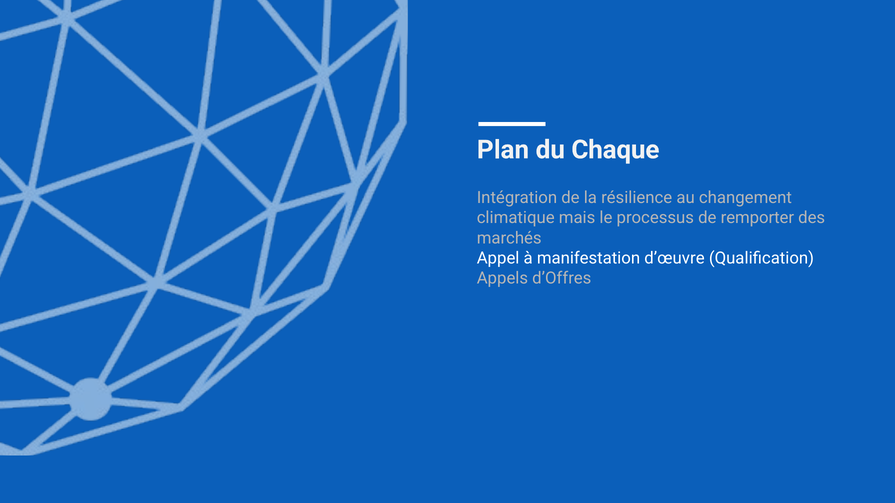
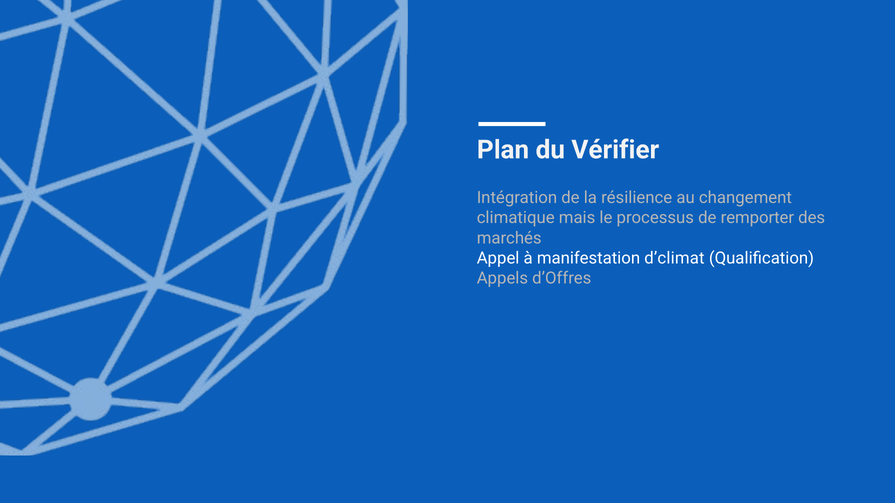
Chaque: Chaque -> Vérifier (615, 150)
d’œuvre: d’œuvre -> d’climat (674, 258)
